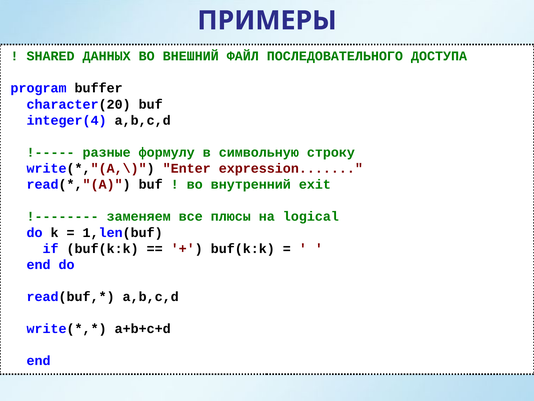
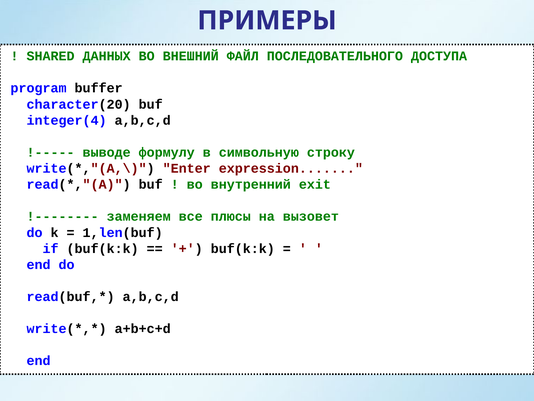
разные: разные -> выводе (107, 152)
logical: logical -> вызовет (311, 216)
